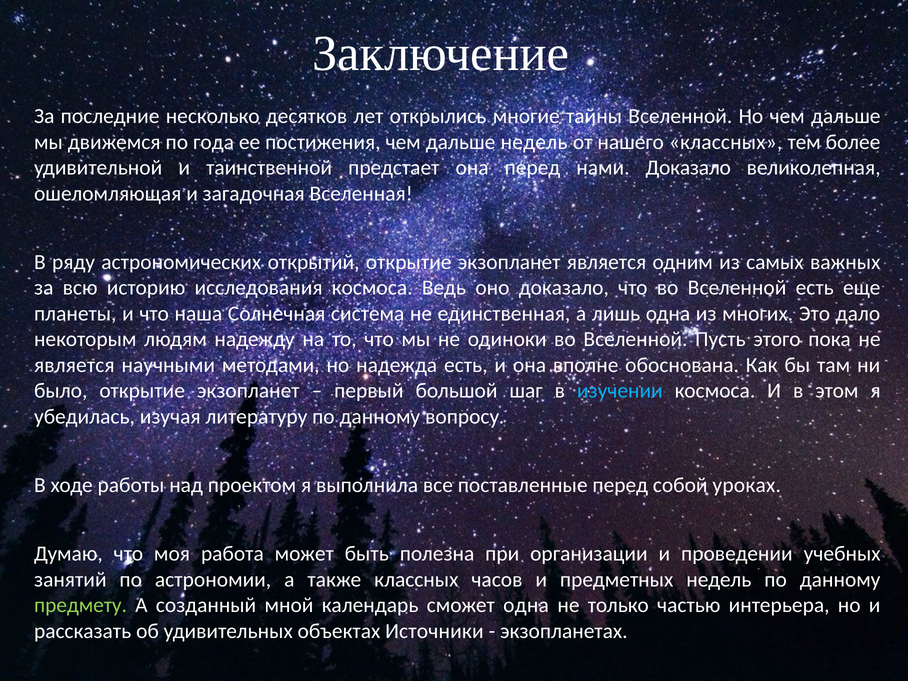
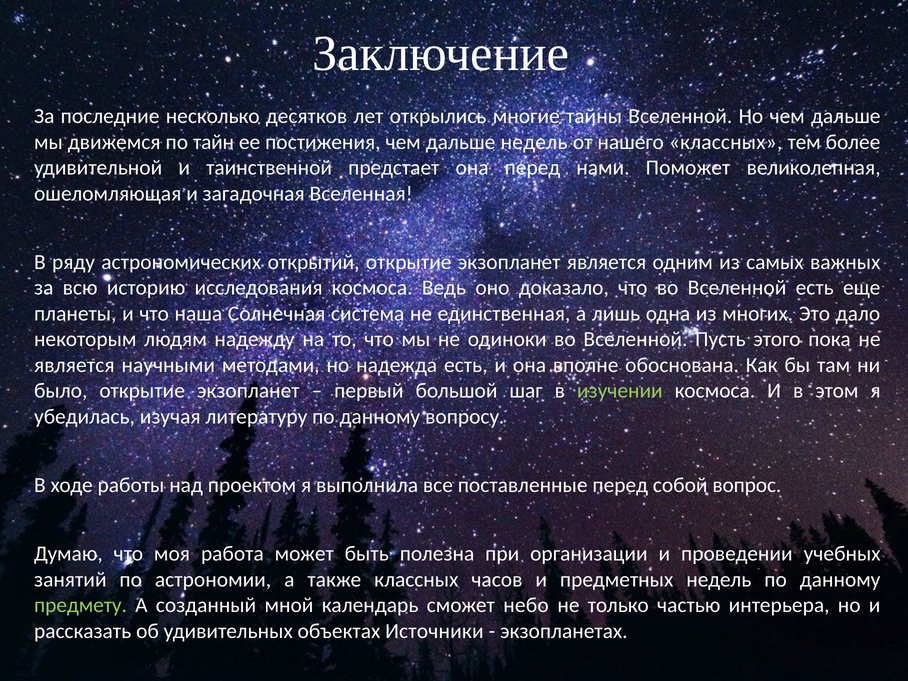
года: года -> тайн (214, 142)
нами Доказало: Доказало -> Поможет (688, 168)
изучении colour: light blue -> light green (620, 391)
уроках: уроках -> вопрос (747, 485)
сможет одна: одна -> небо (526, 605)
